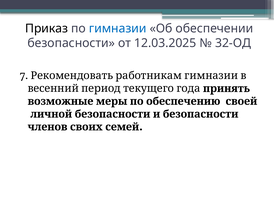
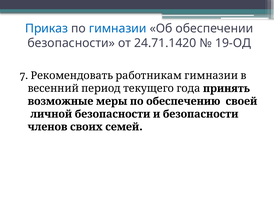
Приказ colour: black -> blue (47, 28)
12.03.2025: 12.03.2025 -> 24.71.1420 (165, 43)
32-ОД: 32-ОД -> 19-ОД (233, 43)
